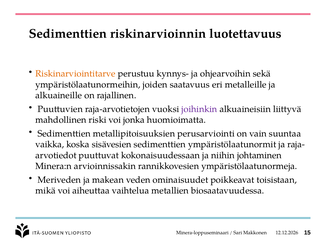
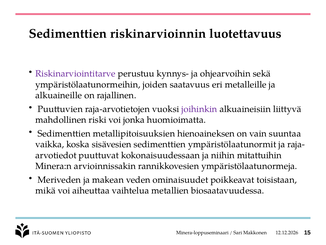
Riskinarviointitarve colour: orange -> purple (75, 73)
perusarviointi: perusarviointi -> hienoaineksen (206, 133)
johtaminen: johtaminen -> mitattuihin (259, 155)
